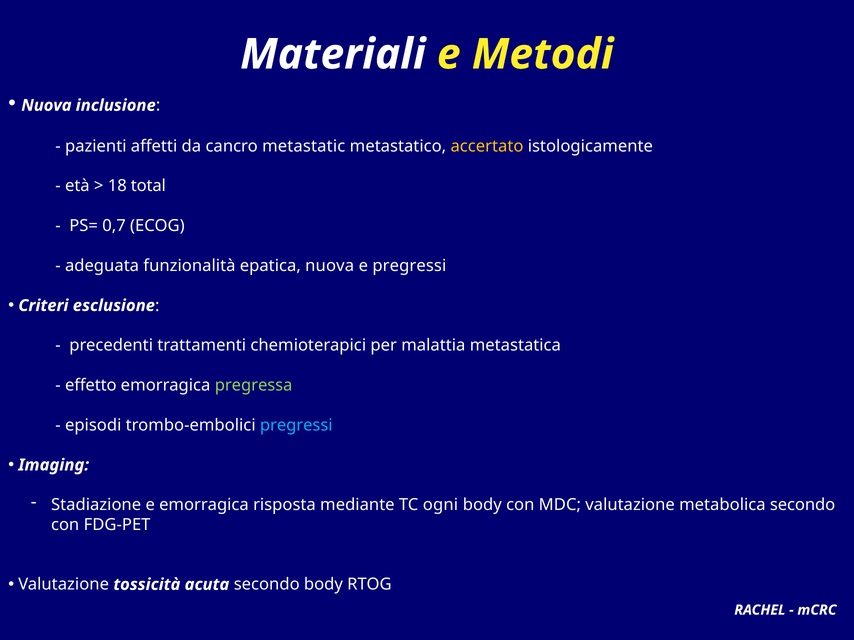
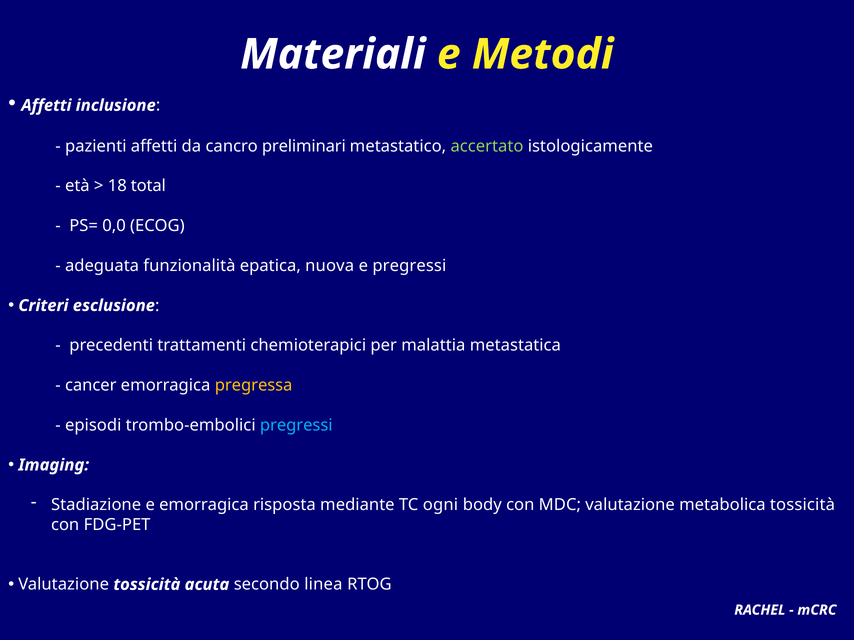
Nuova: Nuova -> Affetti (46, 105)
metastatic: metastatic -> preliminari (304, 146)
accertato colour: yellow -> light green (487, 146)
0,7: 0,7 -> 0,0 (114, 226)
effetto: effetto -> cancer (91, 386)
pregressa colour: light green -> yellow (254, 386)
metabolica secondo: secondo -> tossicità (802, 505)
secondo body: body -> linea (323, 585)
